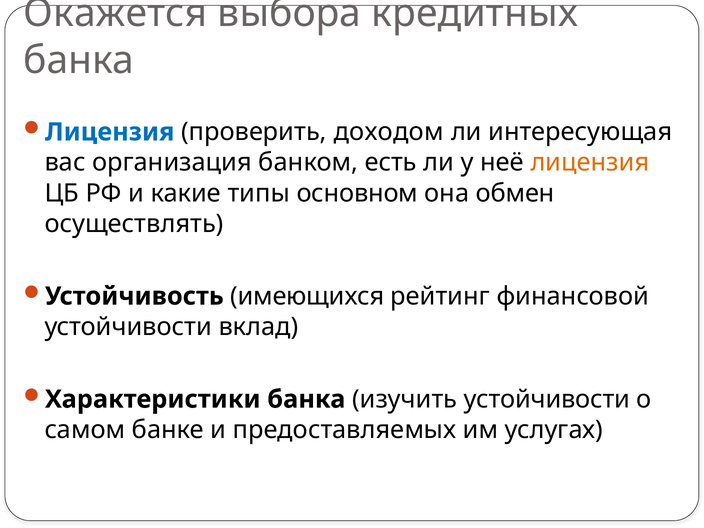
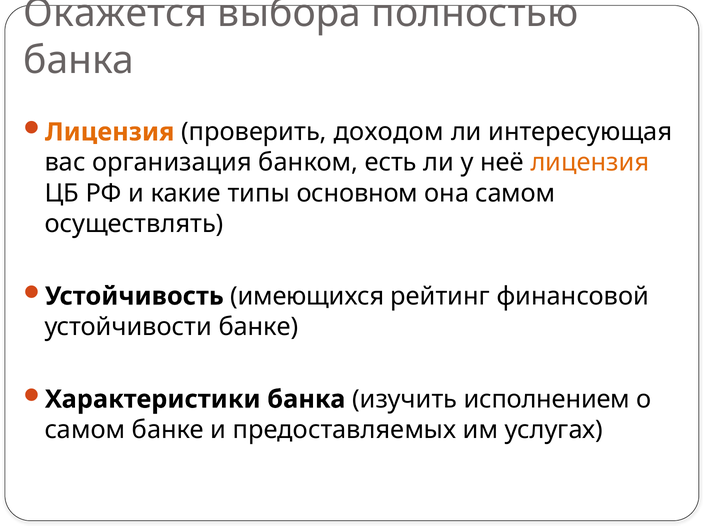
кредитных: кредитных -> полностью (475, 13)
Лицензия colour: blue -> orange (110, 132)
она обмен: обмен -> самом (515, 193)
устойчивости вклад: вклад -> банке (259, 327)
изучить устойчивости: устойчивости -> исполнением (547, 399)
